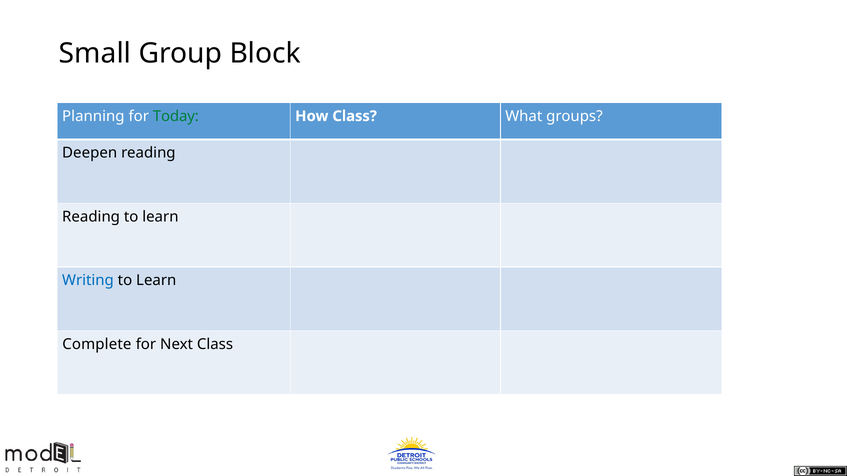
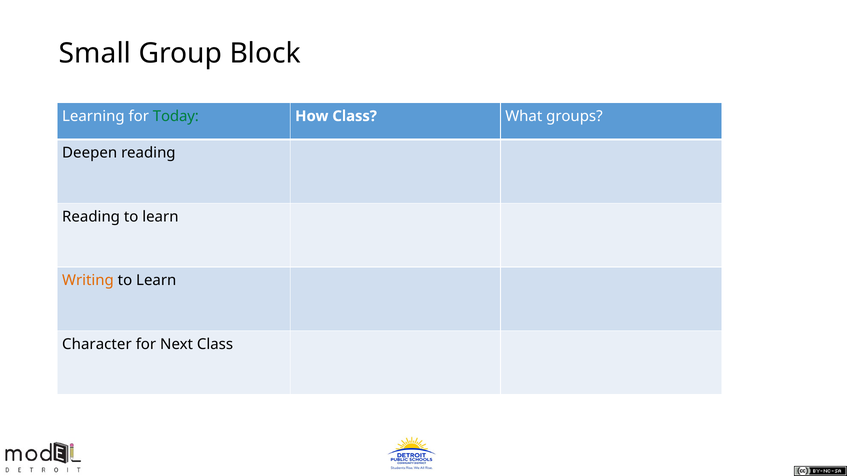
Planning: Planning -> Learning (93, 116)
Writing colour: blue -> orange (88, 281)
Complete: Complete -> Character (97, 345)
